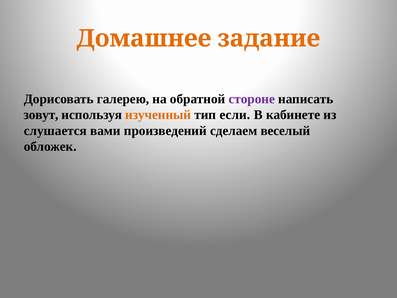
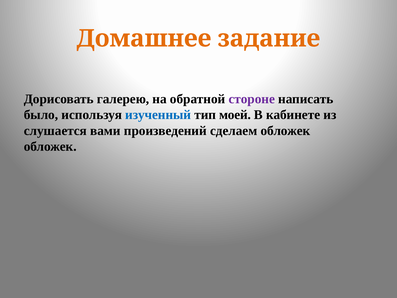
зовут: зовут -> было (41, 115)
изученный colour: orange -> blue (158, 115)
если: если -> моей (235, 115)
сделаем веселый: веселый -> обложек (285, 131)
